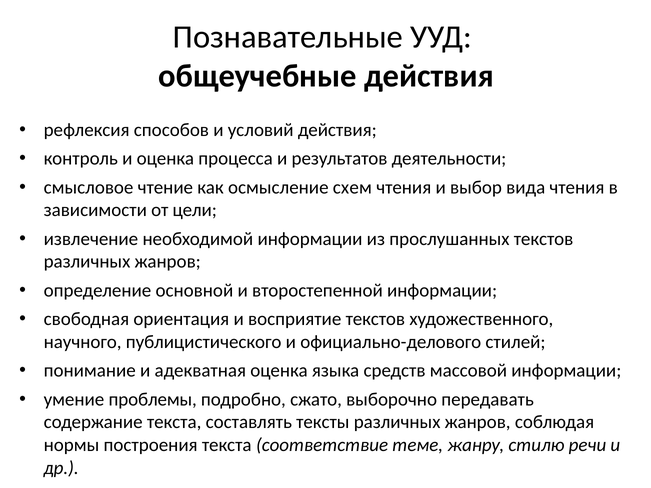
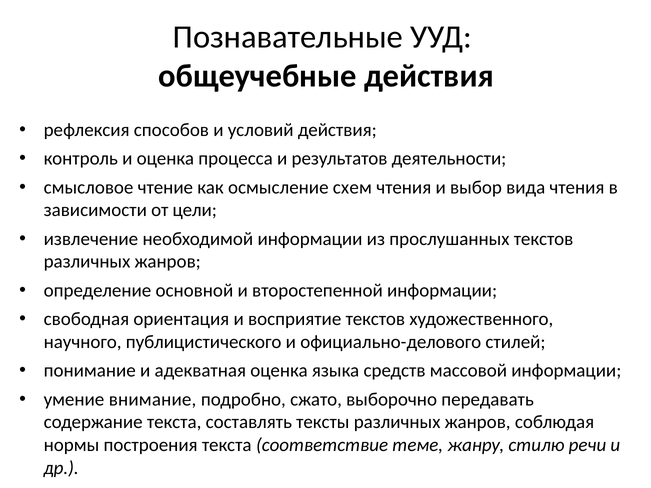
проблемы: проблемы -> внимание (153, 400)
